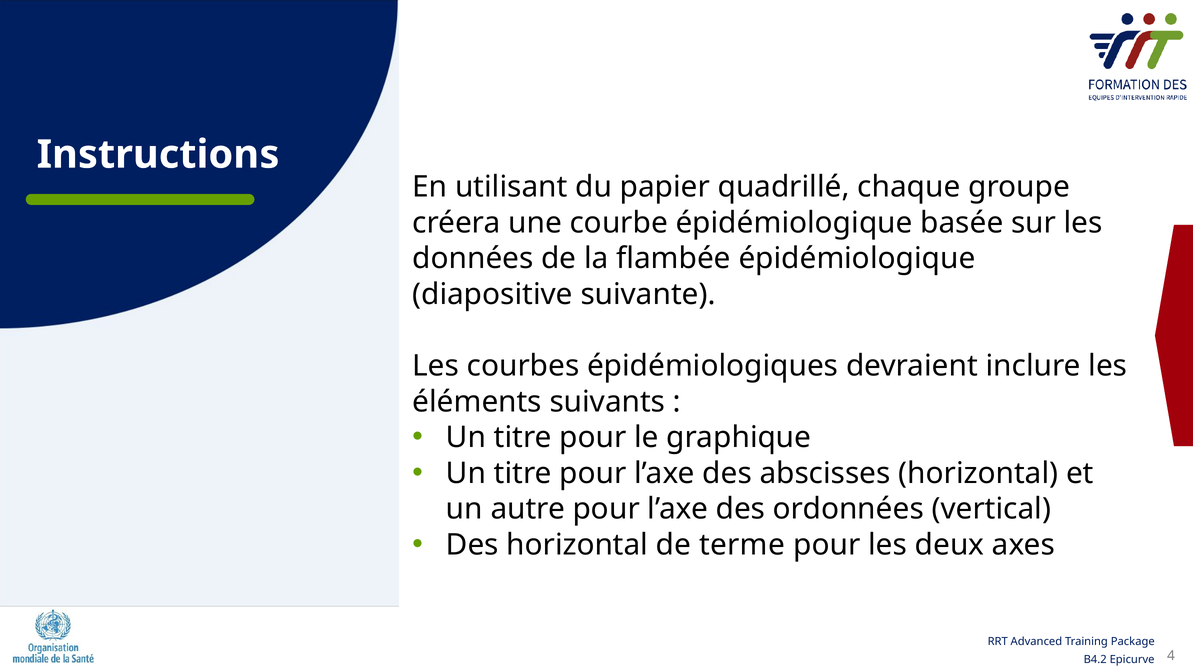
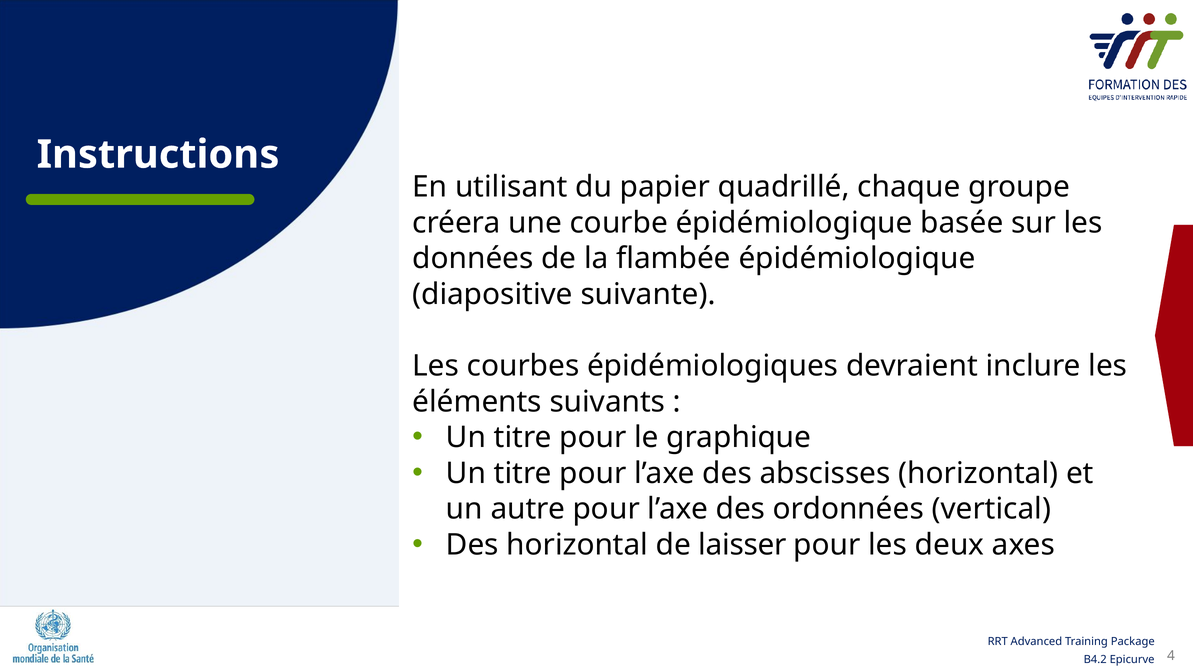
terme: terme -> laisser (742, 545)
